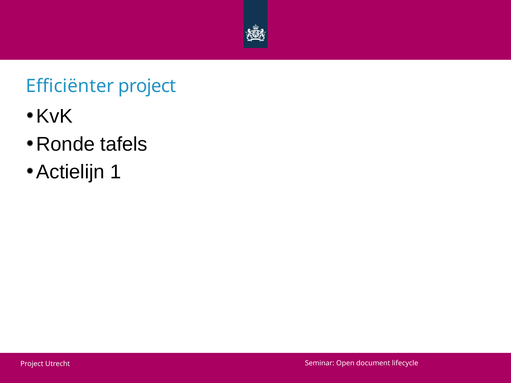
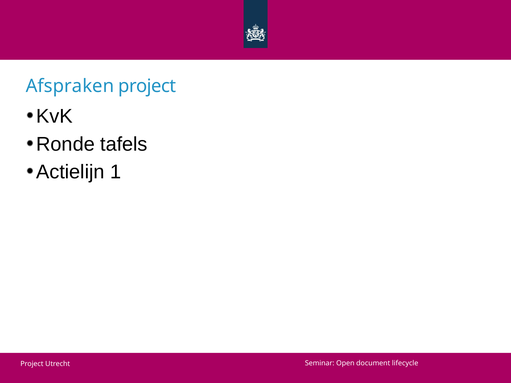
Efficiënter: Efficiënter -> Afspraken (70, 86)
